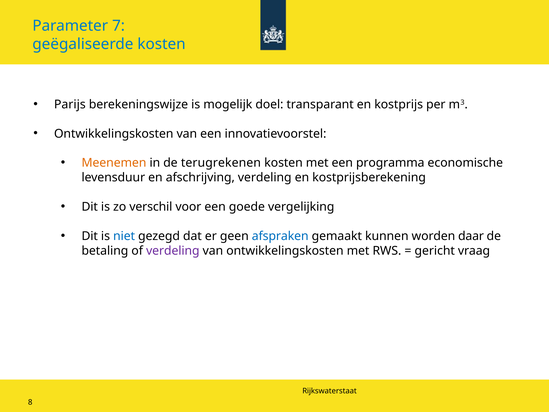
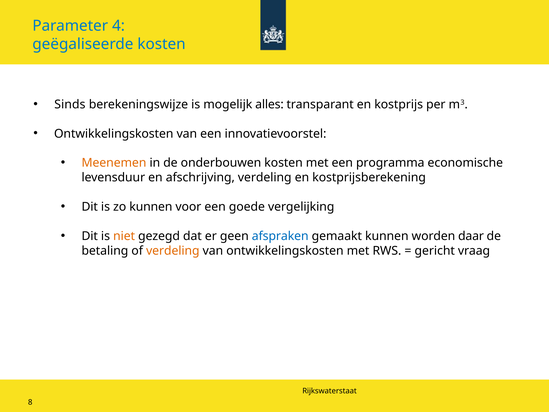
7: 7 -> 4 (118, 26)
Parijs: Parijs -> Sinds (70, 104)
doel: doel -> alles (269, 104)
terugrekenen: terugrekenen -> onderbouwen (221, 163)
zo verschil: verschil -> kunnen (151, 207)
niet colour: blue -> orange (124, 236)
verdeling colour: purple -> orange (173, 251)
